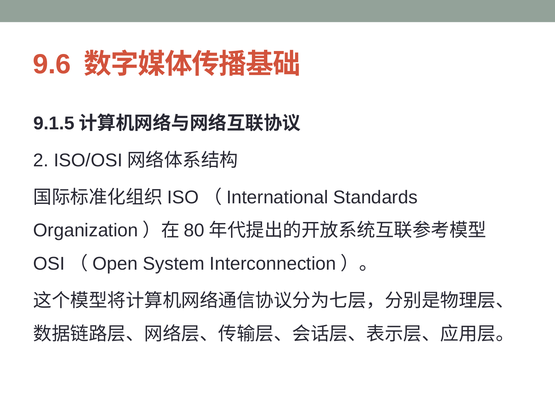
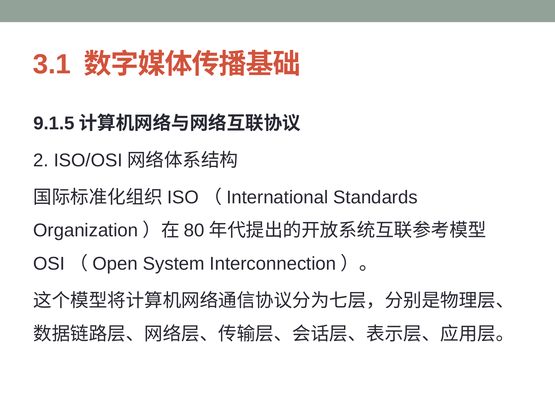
9.6: 9.6 -> 3.1 (52, 64)
